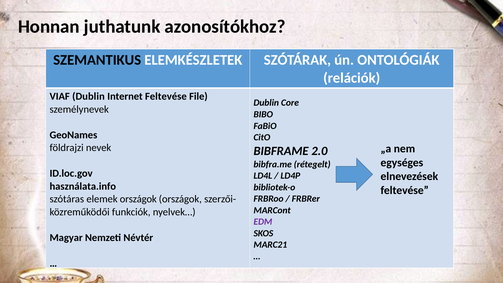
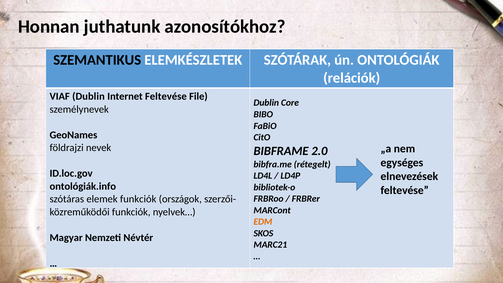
használata.info: használata.info -> ontológiák.info (83, 186)
elemek országok: országok -> funkciók (138, 199)
EDM colour: purple -> orange (263, 222)
